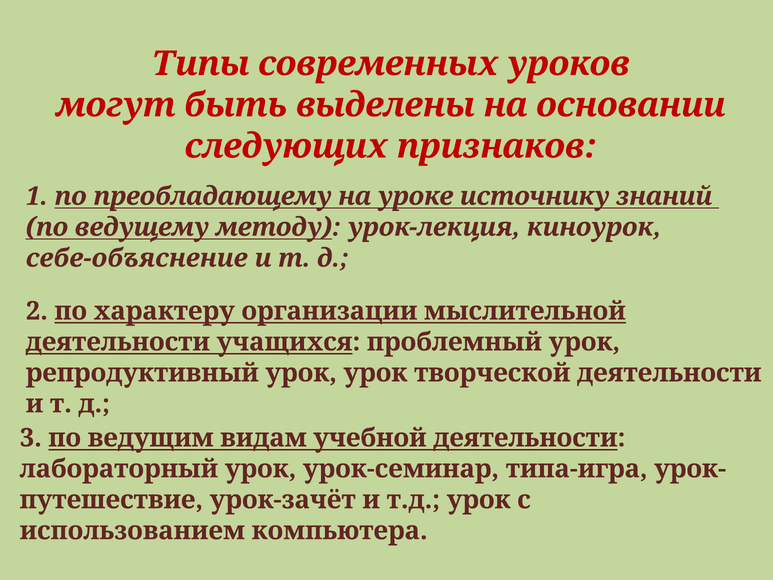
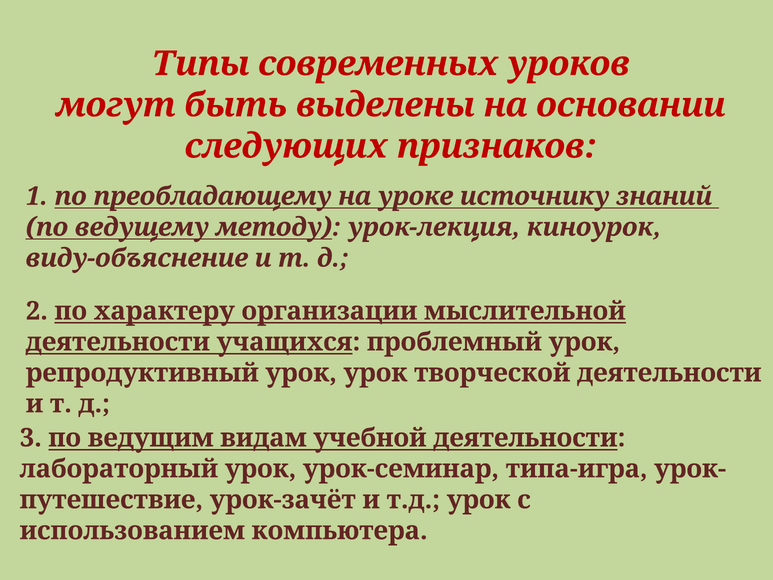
себе-объяснение: себе-объяснение -> виду-объяснение (137, 258)
